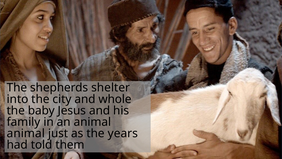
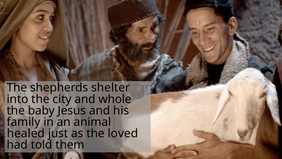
animal: animal -> healed (26, 133)
years: years -> loved (123, 133)
